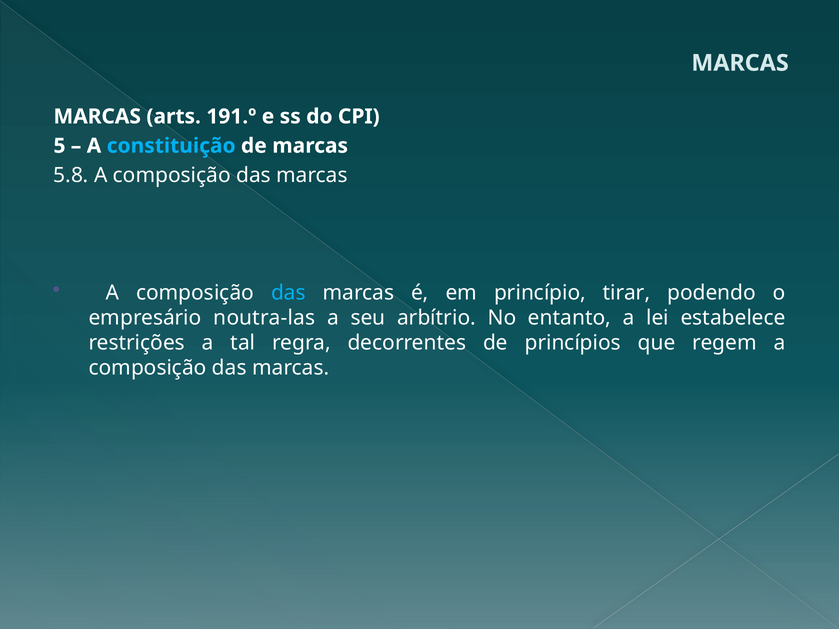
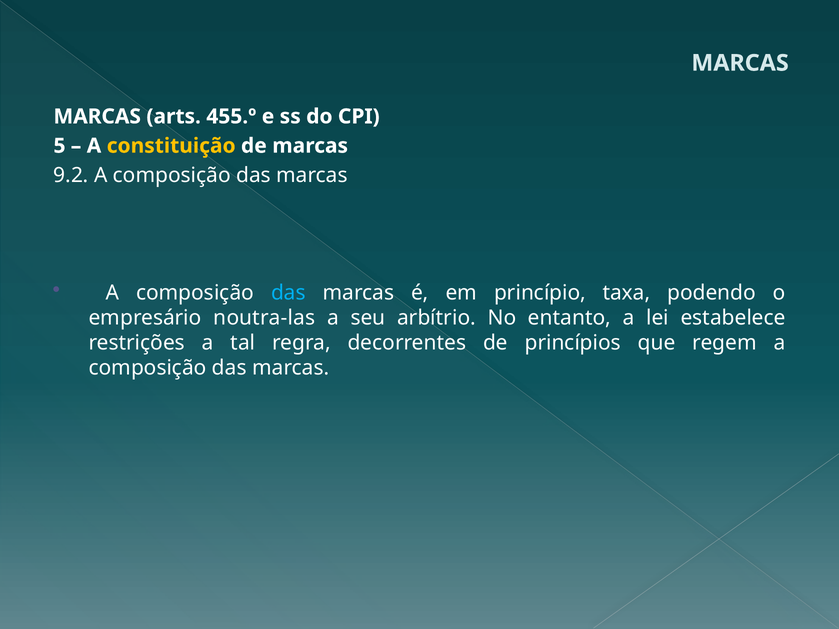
191.º: 191.º -> 455.º (231, 117)
constituição colour: light blue -> yellow (171, 146)
5.8: 5.8 -> 9.2 (71, 175)
tirar: tirar -> taxa (627, 293)
